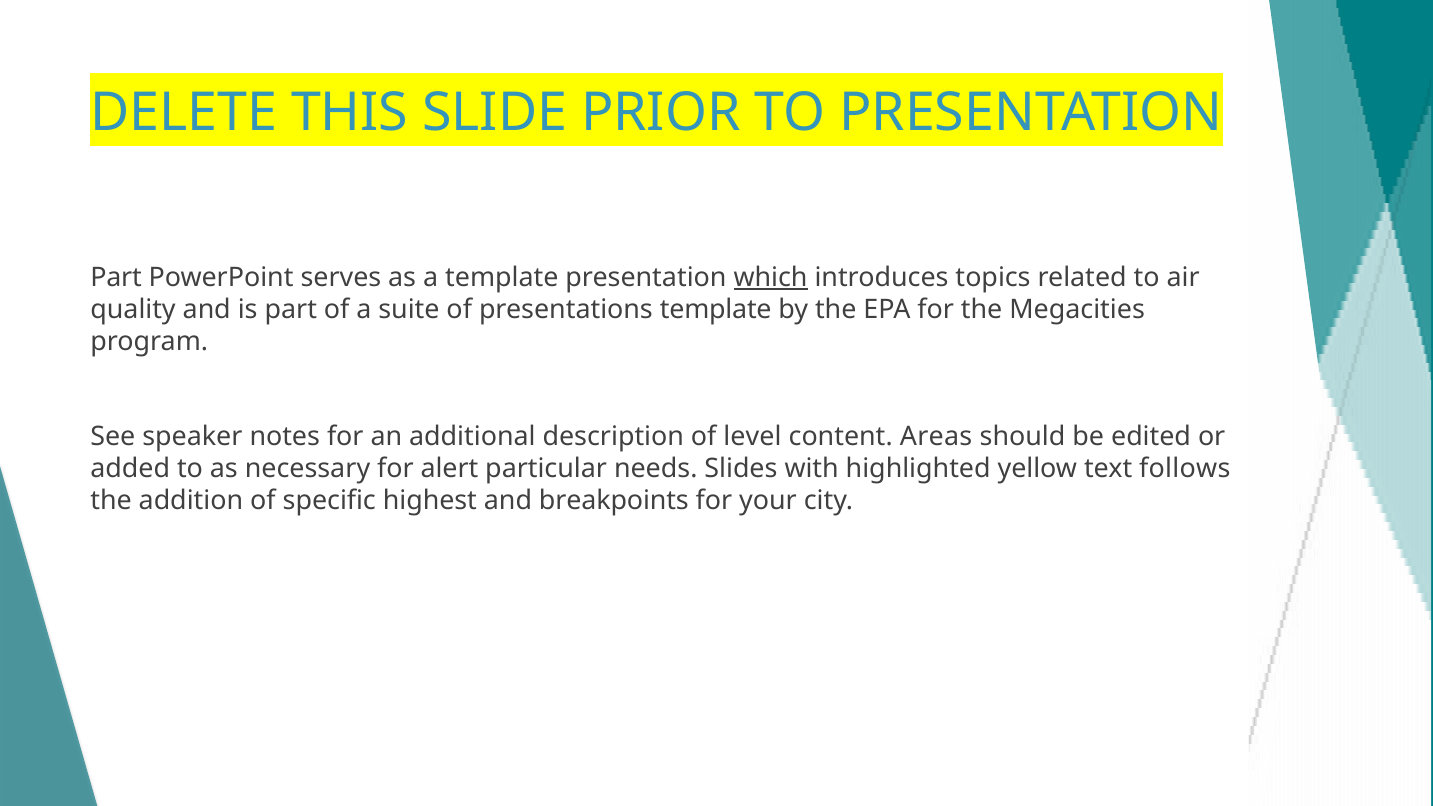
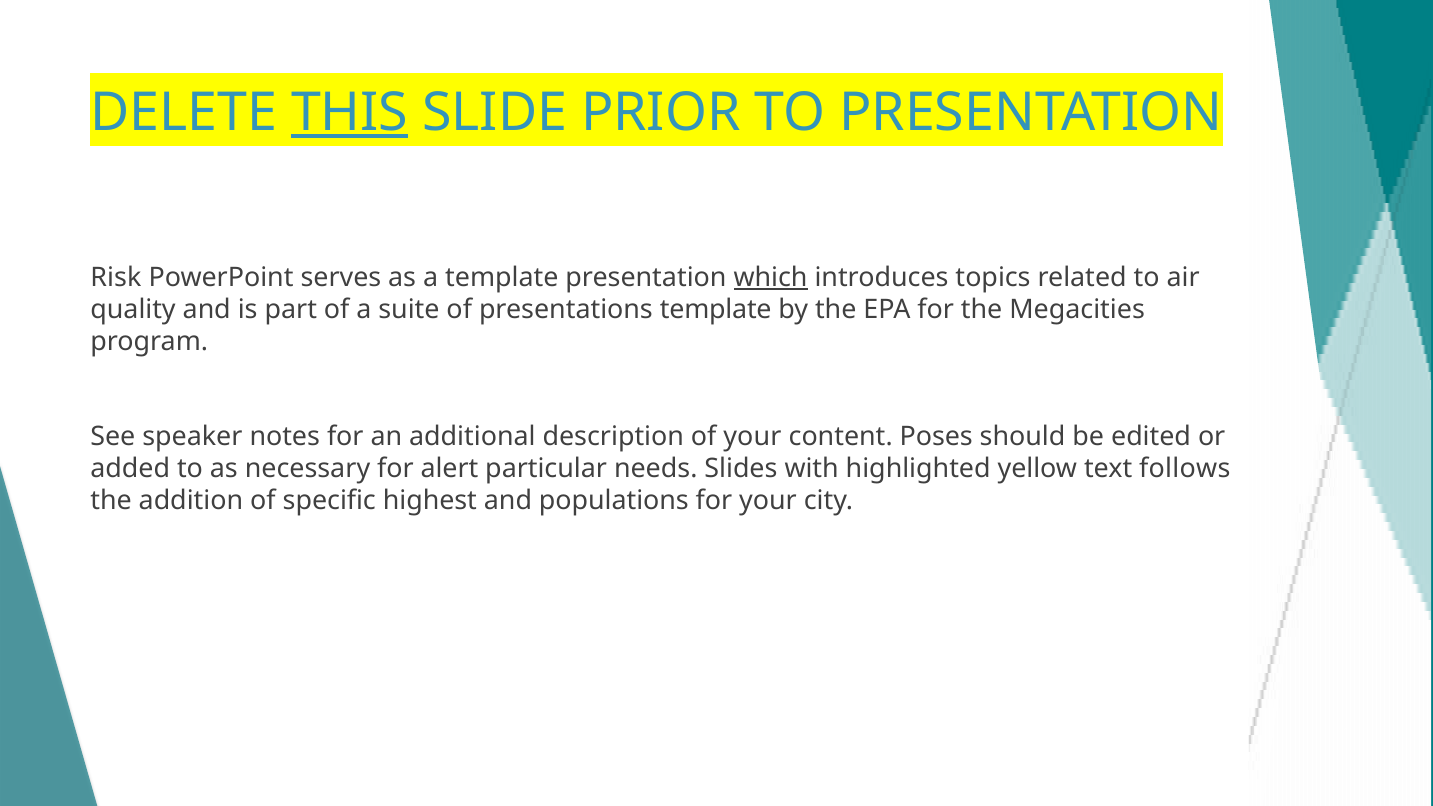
THIS underline: none -> present (350, 113)
Part: Part -> Risk (116, 277)
of level: level -> your (752, 436)
Areas: Areas -> Poses (936, 436)
breakpoints: breakpoints -> populations (614, 501)
